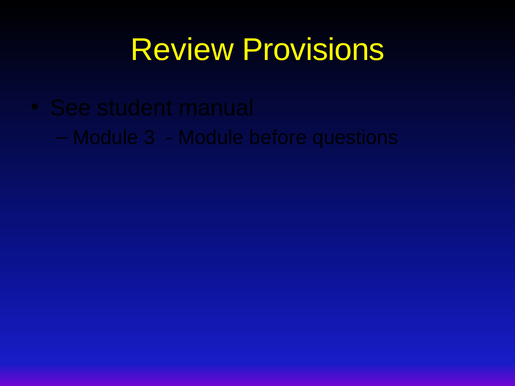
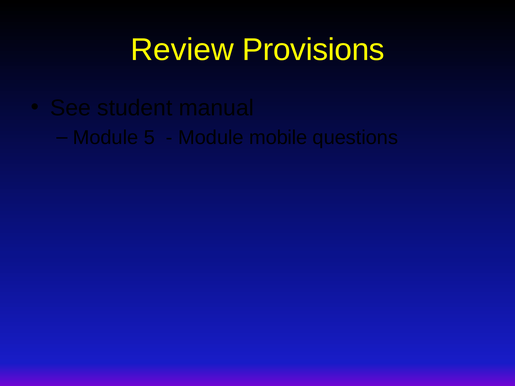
3: 3 -> 5 (149, 138)
before: before -> mobile (278, 138)
